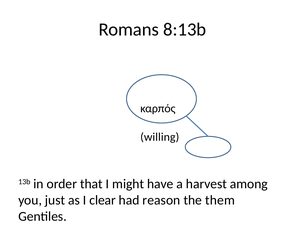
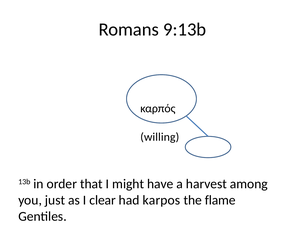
8:13b: 8:13b -> 9:13b (185, 30)
reason: reason -> karpos (161, 201)
them: them -> flame (220, 201)
